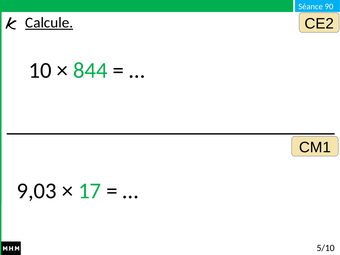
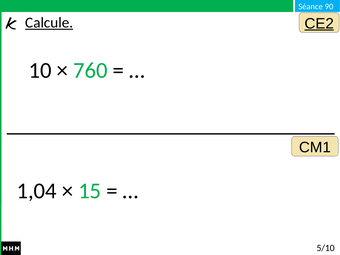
CE2 underline: none -> present (319, 24)
844: 844 -> 760 (90, 70)
9,03: 9,03 -> 1,04 (37, 191)
17: 17 -> 15 (90, 191)
